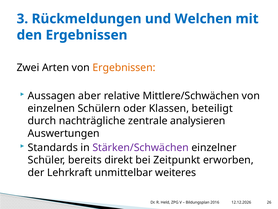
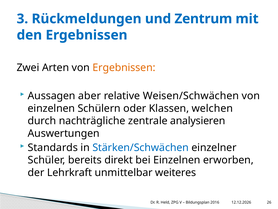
Welchen: Welchen -> Zentrum (203, 19)
Mittlere/Schwächen: Mittlere/Schwächen -> Weisen/Schwächen (191, 96)
beteiligt: beteiligt -> welchen (212, 108)
Stärken/Schwächen colour: purple -> blue (141, 147)
bei Zeitpunkt: Zeitpunkt -> Einzelnen (177, 160)
